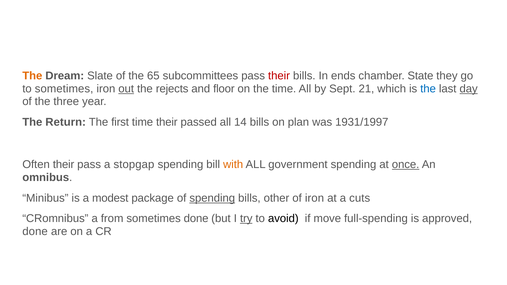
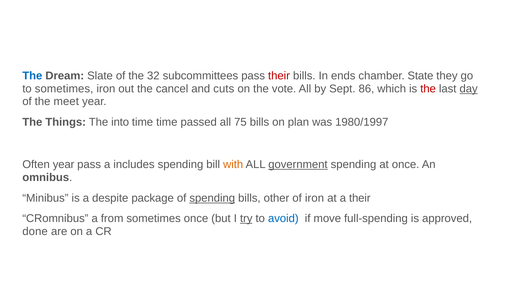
The colour: orange -> blue (32, 76)
65: 65 -> 32 (153, 76)
out underline: present -> none (126, 89)
rejects: rejects -> cancel (172, 89)
floor: floor -> cuts (224, 89)
the time: time -> vote (284, 89)
21: 21 -> 86 (366, 89)
the colour: blue -> red (428, 89)
three: three -> meet (66, 102)
Return: Return -> Things (66, 122)
first: first -> into (120, 122)
time their: their -> time (167, 122)
14: 14 -> 75 (240, 122)
1931/1997: 1931/1997 -> 1980/1997 (362, 122)
Often their: their -> year (64, 165)
stopgap: stopgap -> includes (134, 165)
government underline: none -> present (298, 165)
once underline: present -> none (406, 165)
modest: modest -> despite (110, 198)
a cuts: cuts -> their (360, 198)
sometimes done: done -> once (196, 219)
avoid colour: black -> blue (283, 219)
